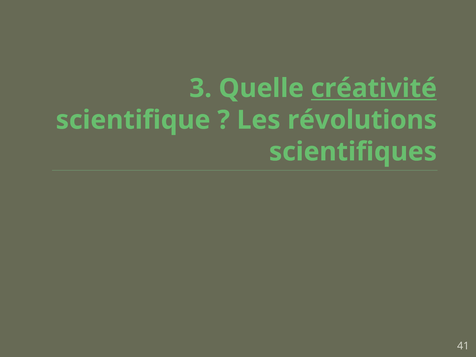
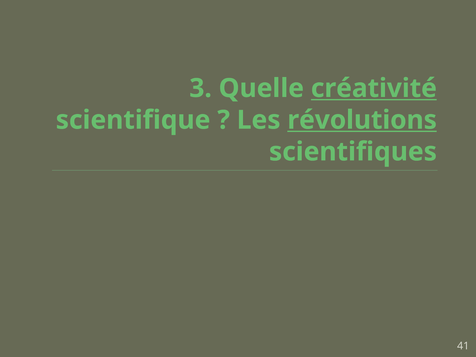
révolutions underline: none -> present (362, 120)
